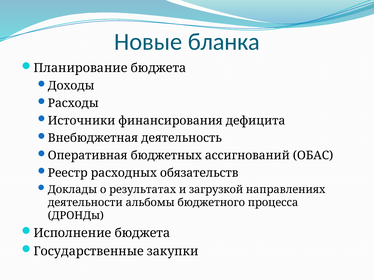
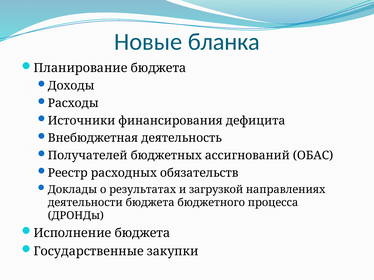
Оперативная: Оперативная -> Получателей (88, 156)
деятельности альбомы: альбомы -> бюджета (150, 203)
